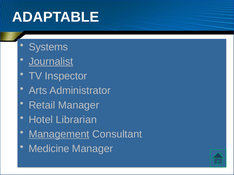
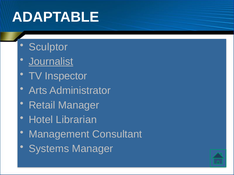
Systems: Systems -> Sculptor (48, 47)
Management underline: present -> none (59, 135)
Medicine: Medicine -> Systems (49, 149)
